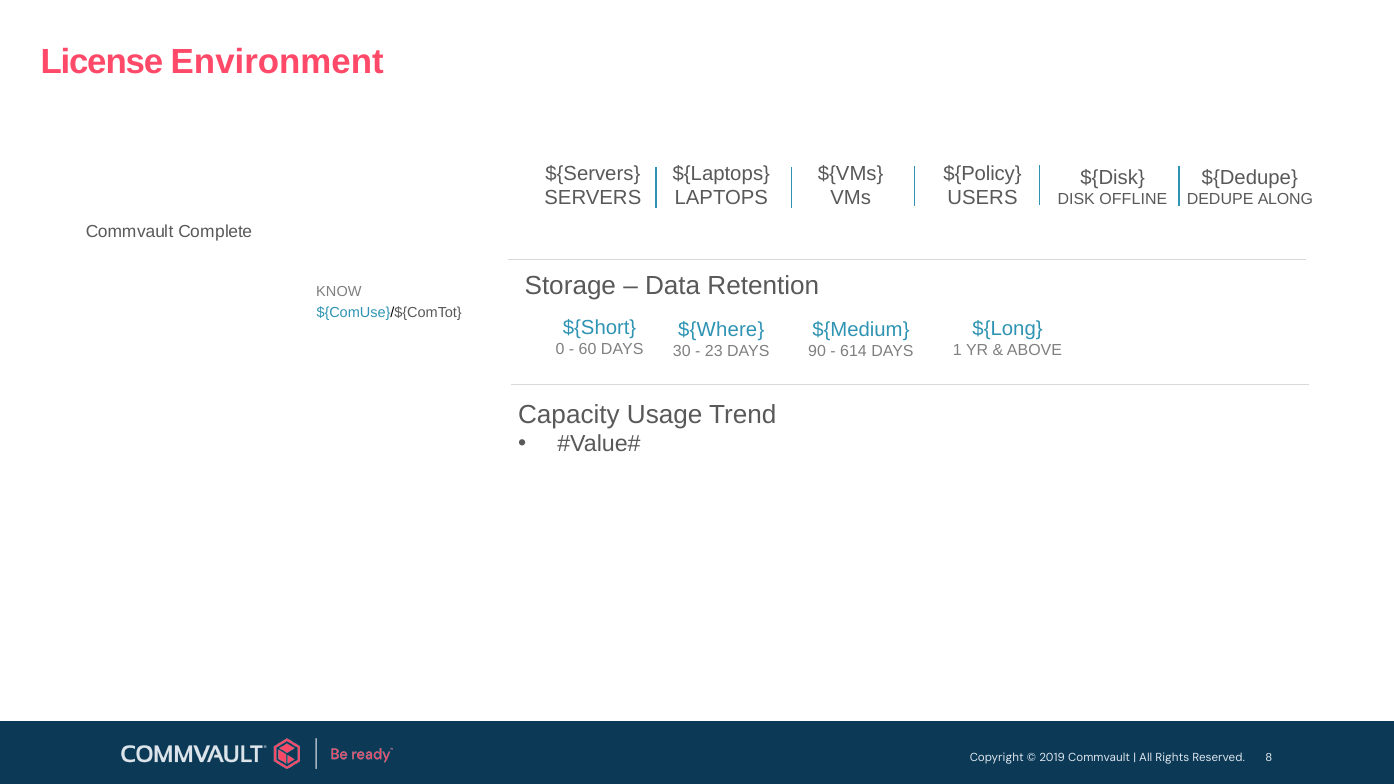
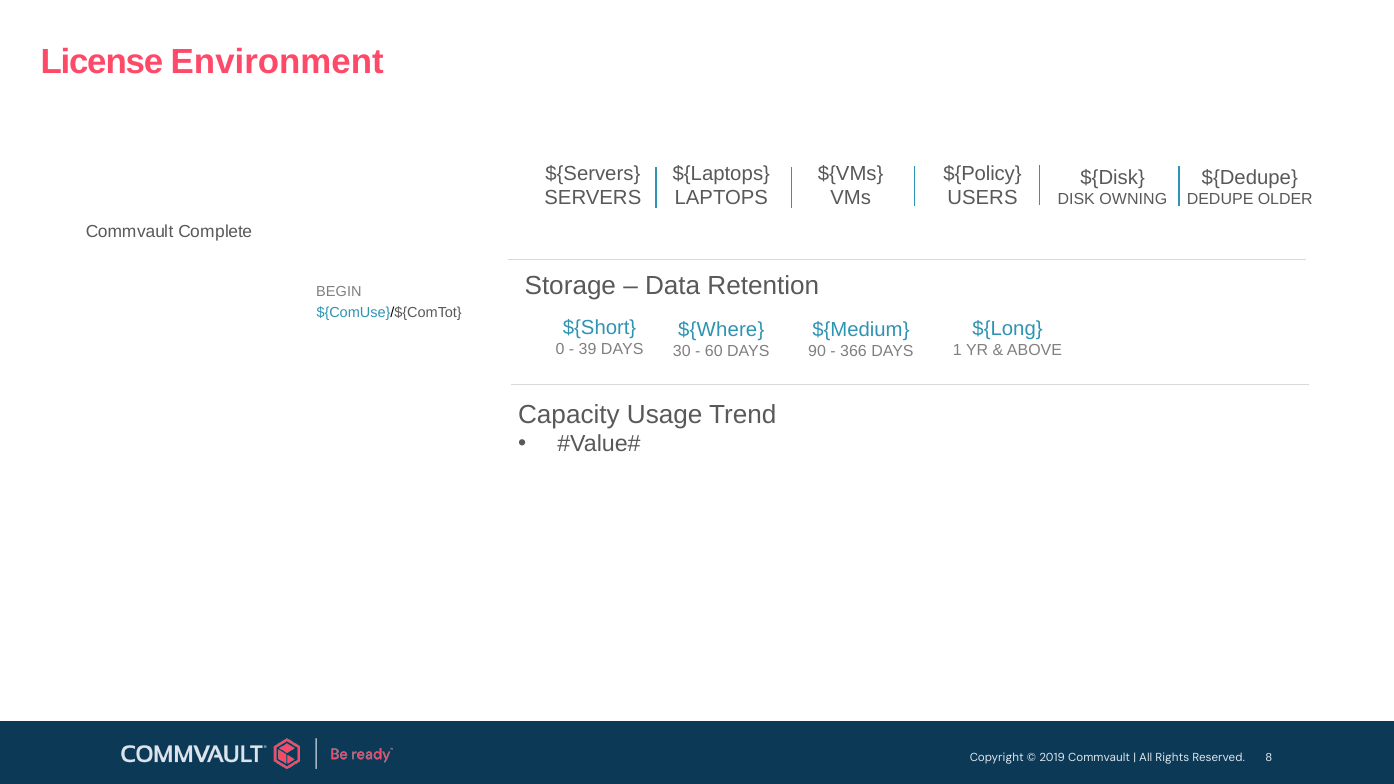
OFFLINE: OFFLINE -> OWNING (1133, 199)
ALONG: ALONG -> OLDER (1285, 199)
KNOW: KNOW -> BEGIN (339, 292)
60: 60 -> 39 (588, 349)
23: 23 -> 60 (714, 351)
614: 614 -> 366 (853, 352)
